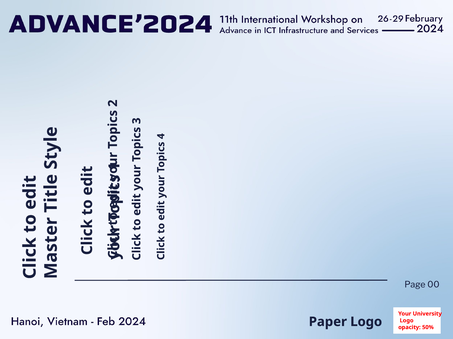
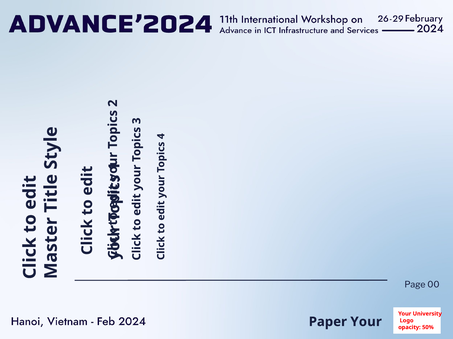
Paper Logo: Logo -> Your (366, 322)
